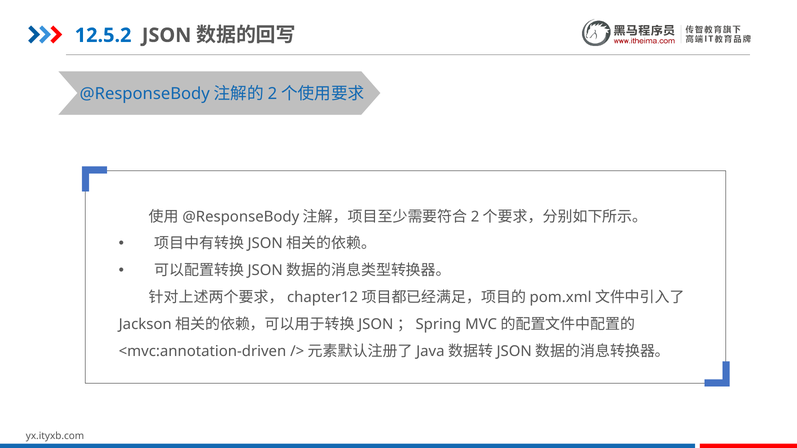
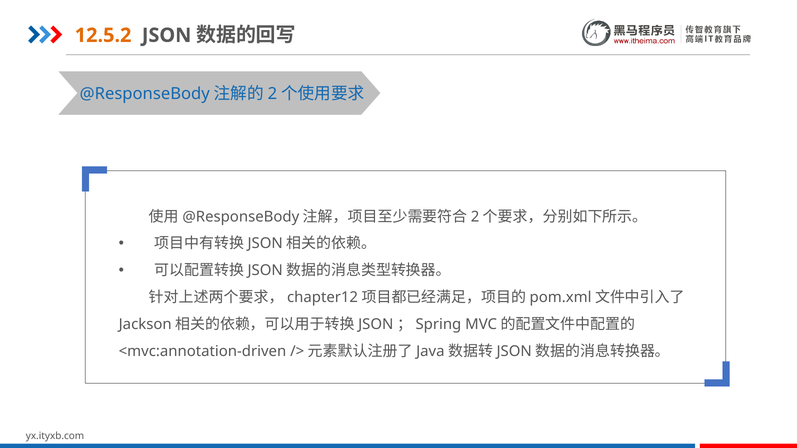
12.5.2 colour: blue -> orange (103, 35)
